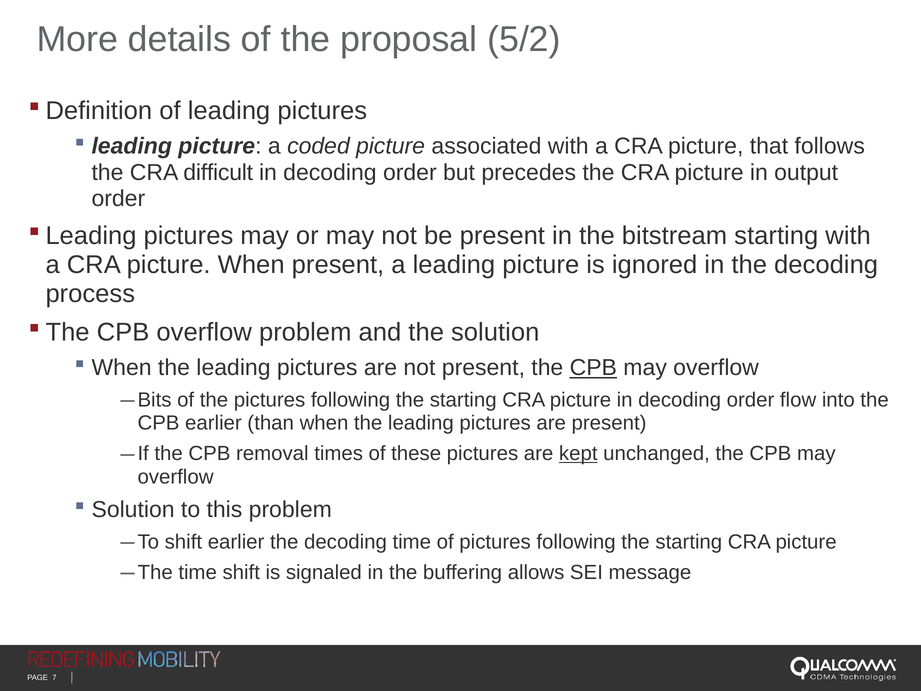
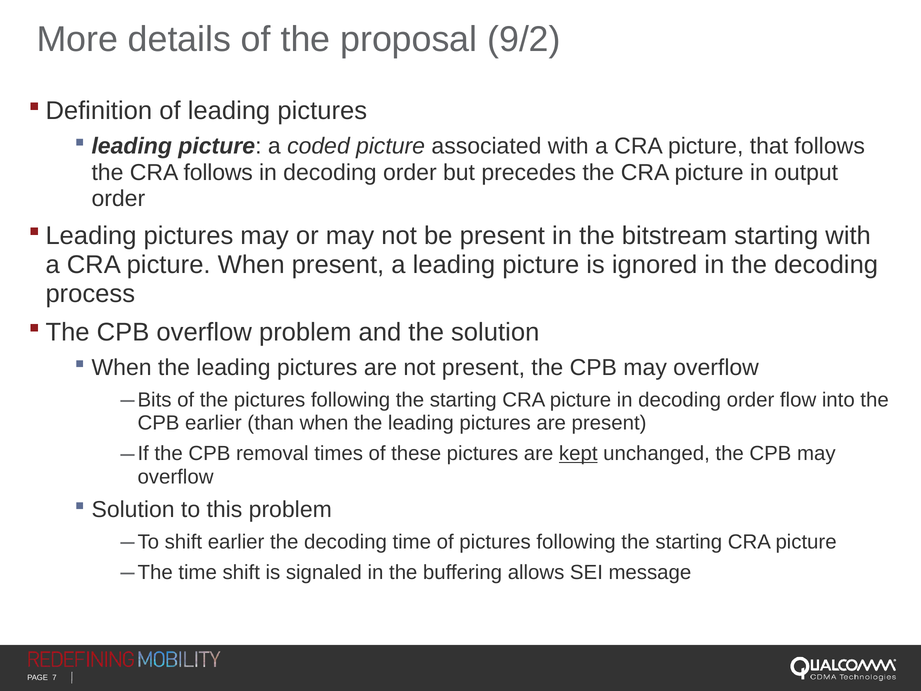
5/2: 5/2 -> 9/2 (524, 39)
CRA difficult: difficult -> follows (218, 173)
CPB underline: present -> none (593, 368)
